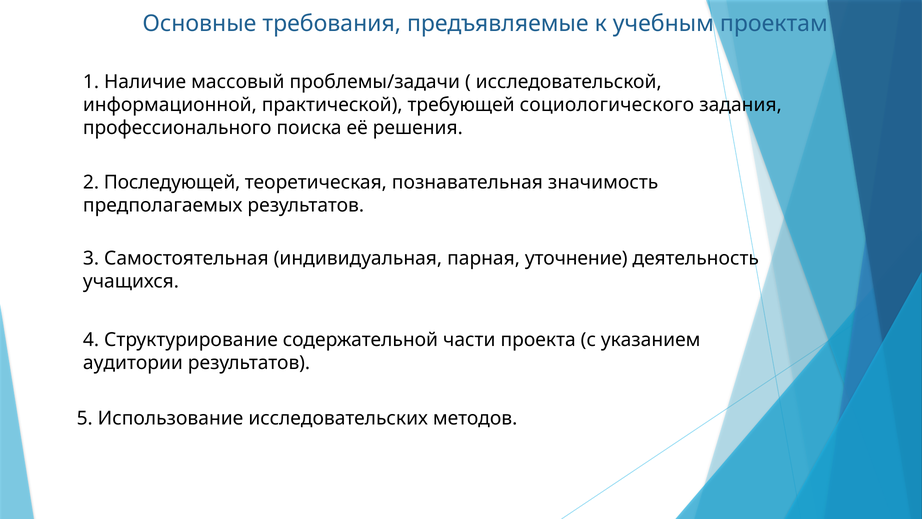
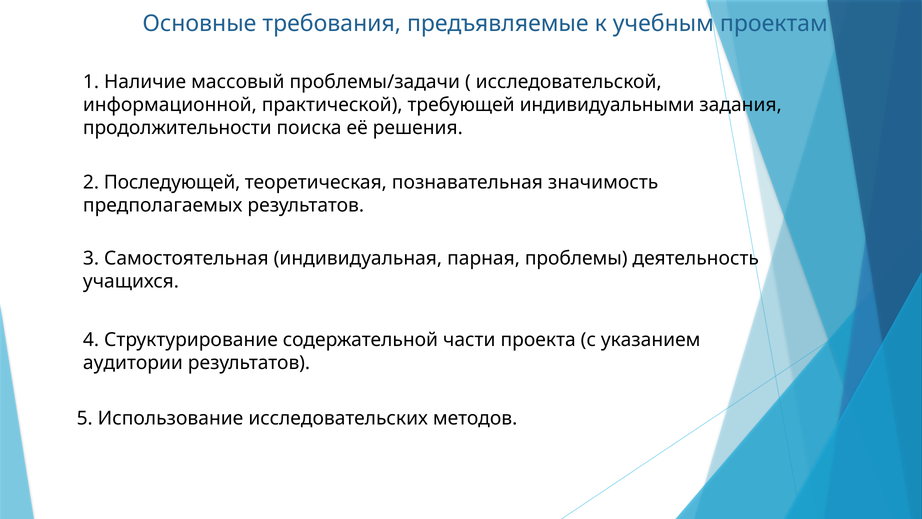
социологического: социологического -> индивидуальными (607, 105)
профессионального: профессионального -> продолжительности (177, 128)
уточнение: уточнение -> проблемы (576, 258)
